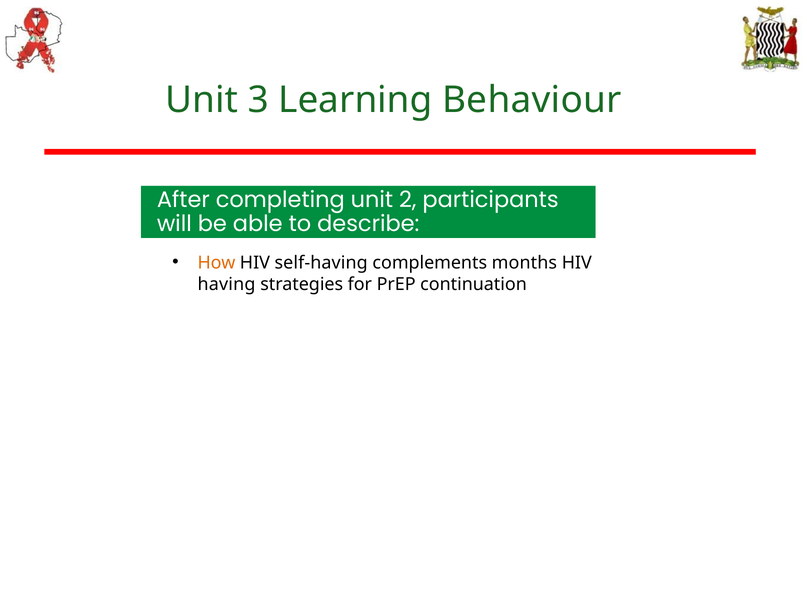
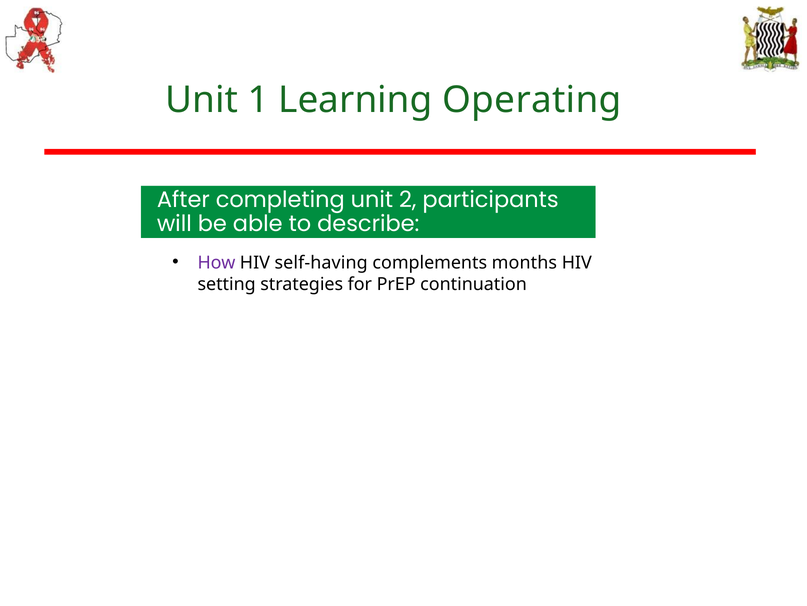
3: 3 -> 1 (258, 100)
Behaviour: Behaviour -> Operating (532, 100)
How colour: orange -> purple (216, 262)
having: having -> setting (227, 284)
